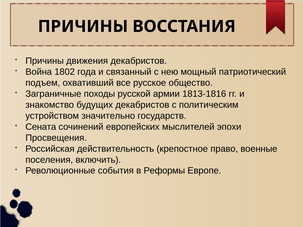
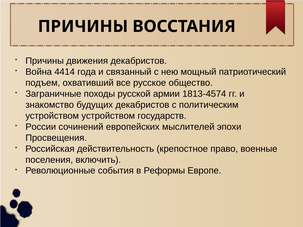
1802: 1802 -> 4414 (65, 72)
1813-1816: 1813-1816 -> 1813-4574 (204, 94)
устройством значительно: значительно -> устройством (108, 116)
Сената: Сената -> России (41, 127)
